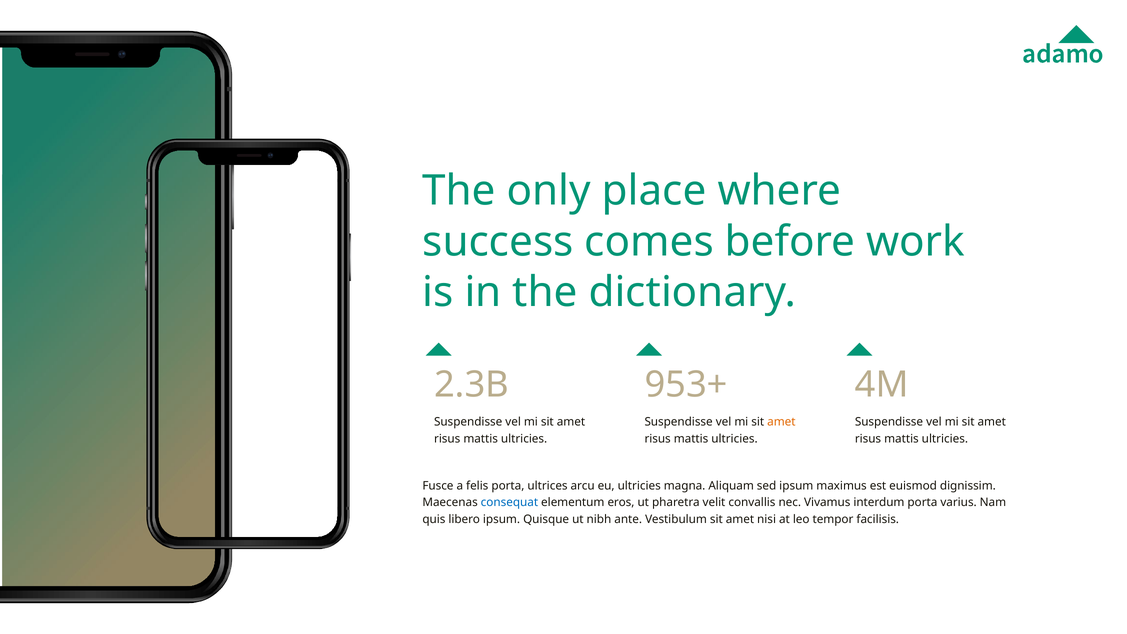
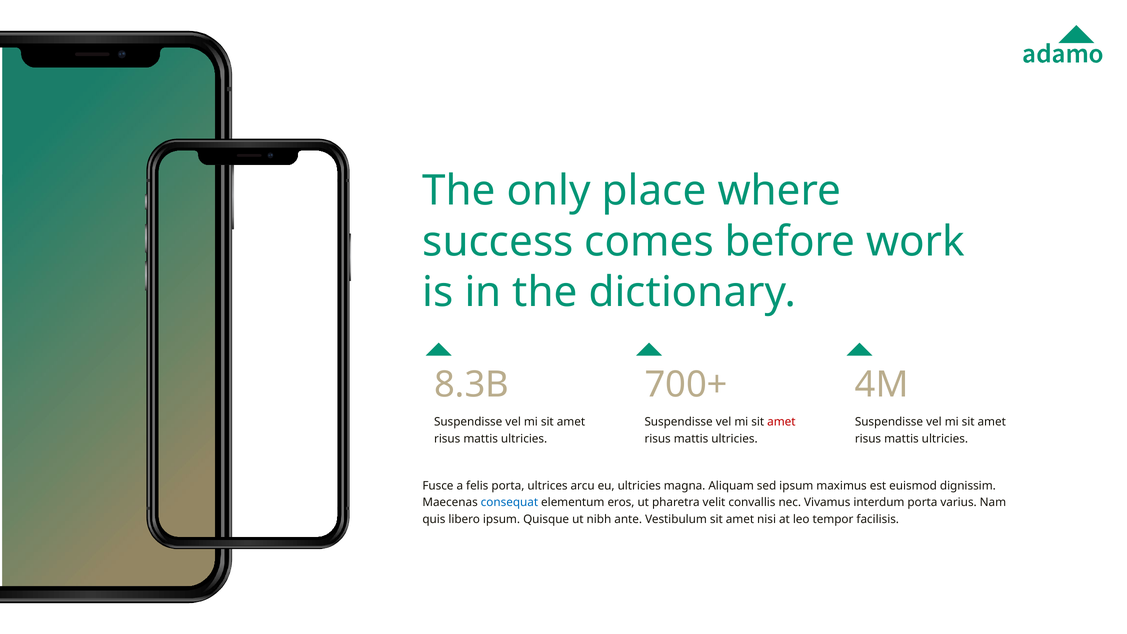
2.3B: 2.3B -> 8.3B (472, 385)
953+: 953+ -> 700+ (686, 385)
amet colour: orange -> red (781, 422)
